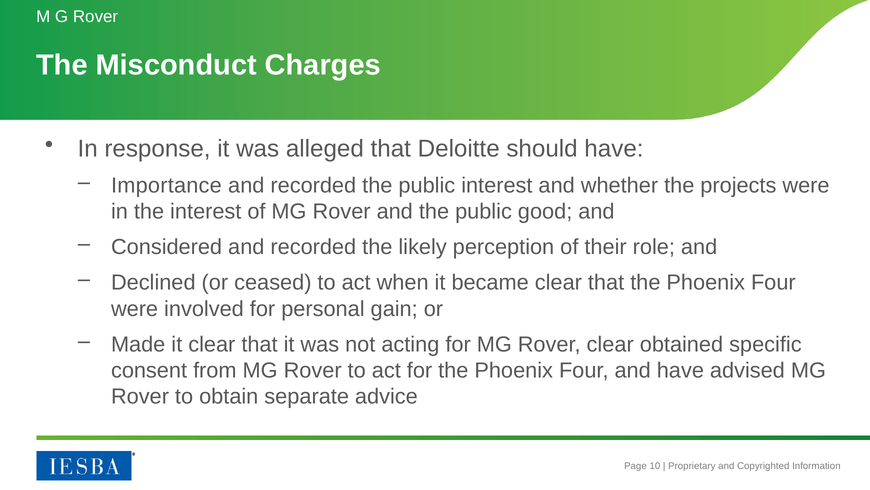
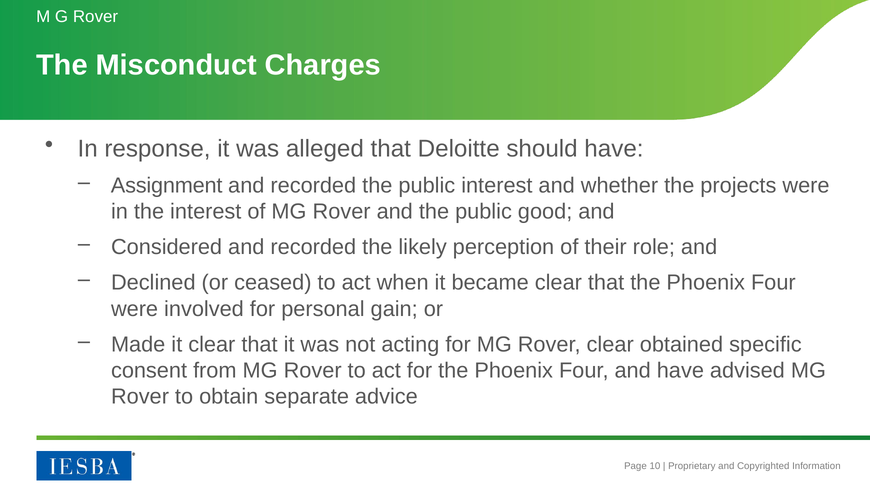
Importance: Importance -> Assignment (167, 185)
